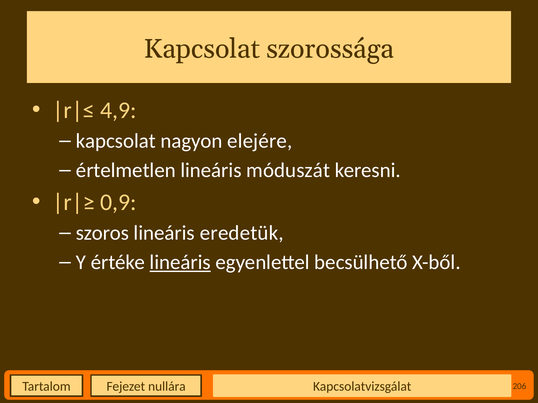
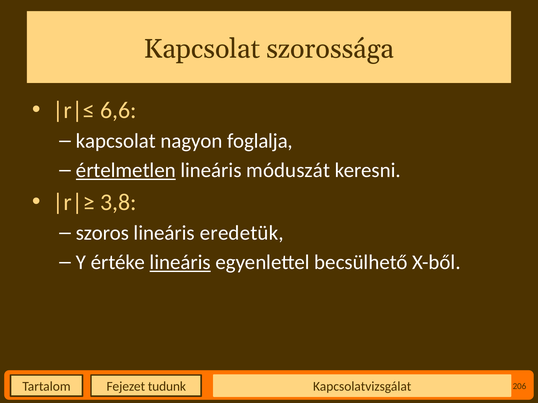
4,9: 4,9 -> 6,6 (118, 110)
elejére: elejére -> foglalja (260, 141)
értelmetlen underline: none -> present (126, 171)
0,9: 0,9 -> 3,8 (118, 202)
nullára: nullára -> tudunk (167, 387)
